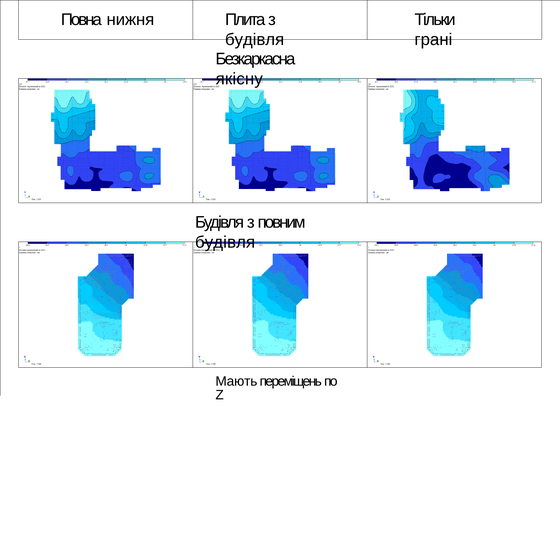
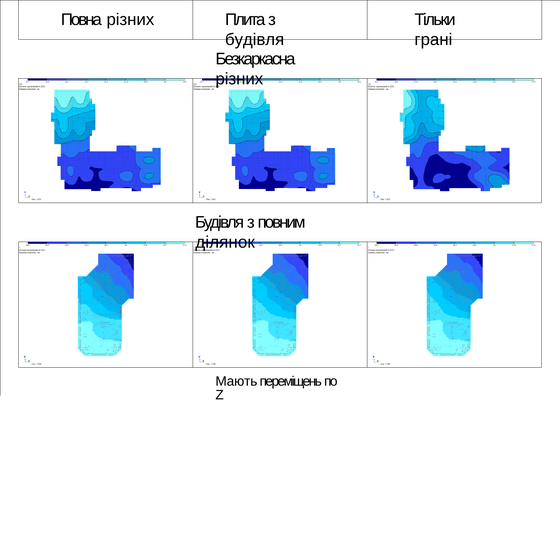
Повна нижня: нижня -> різних (130, 20)
якісну: якісну -> різних (239, 79)
будівля: будівля -> ділянок (225, 242)
